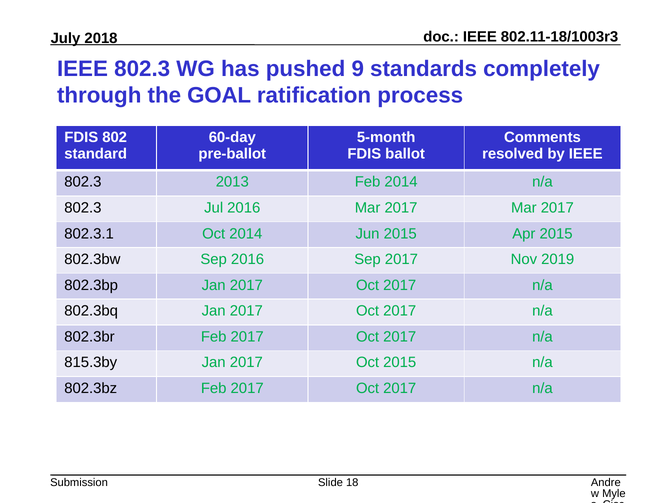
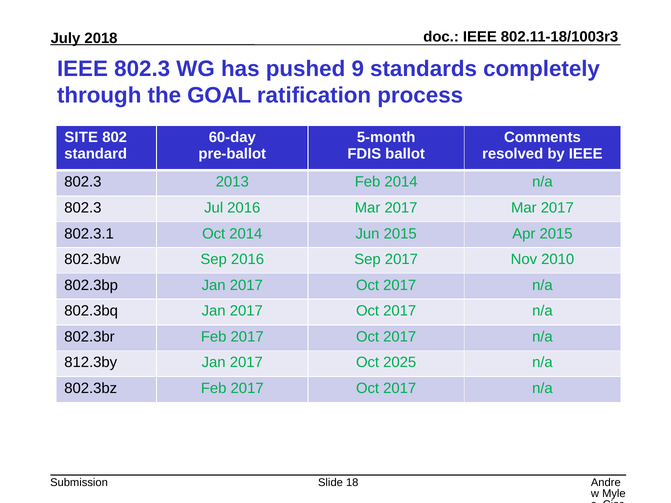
FDIS: FDIS -> SITE (81, 137)
2019: 2019 -> 2010 (558, 260)
815.3by: 815.3by -> 812.3by (91, 363)
Oct 2015: 2015 -> 2025 (400, 363)
